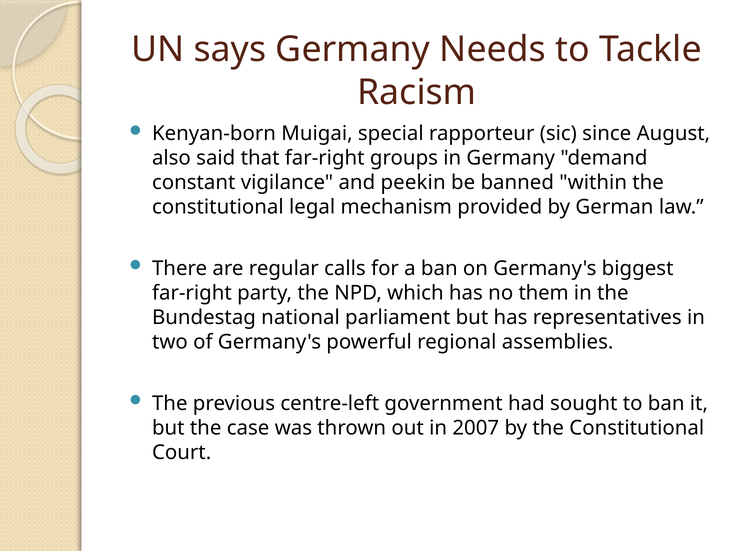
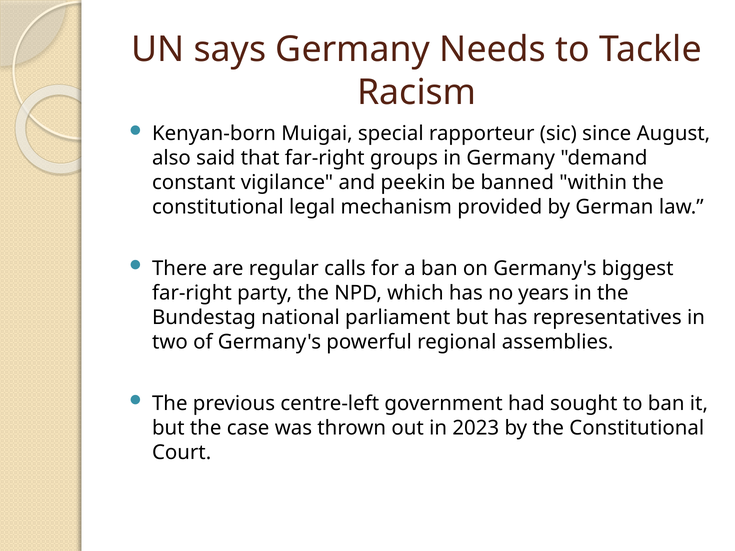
them: them -> years (544, 293)
2007: 2007 -> 2023 (476, 428)
